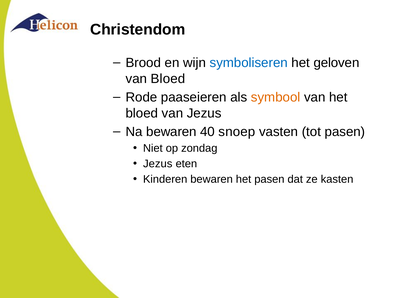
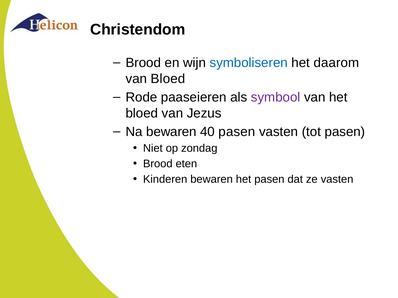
geloven: geloven -> daarom (336, 63)
symbool colour: orange -> purple (276, 97)
40 snoep: snoep -> pasen (237, 132)
Jezus: Jezus -> Brood (158, 164)
ze kasten: kasten -> vasten (337, 180)
